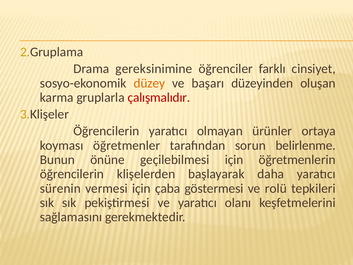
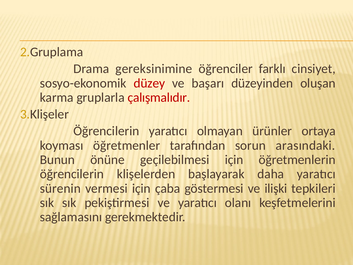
düzey colour: orange -> red (149, 83)
belirlenme: belirlenme -> arasındaki (305, 145)
rolü: rolü -> ilişki (276, 188)
